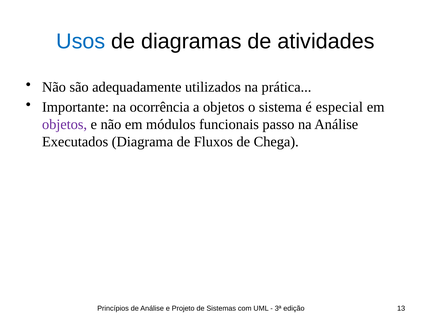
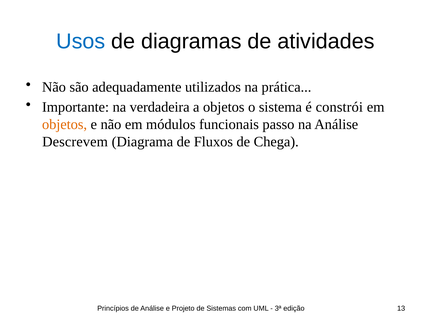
ocorrência: ocorrência -> verdadeira (160, 107)
especial: especial -> constrói (339, 107)
objetos colour: purple -> orange (65, 125)
Executados: Executados -> Descrevem (75, 142)
